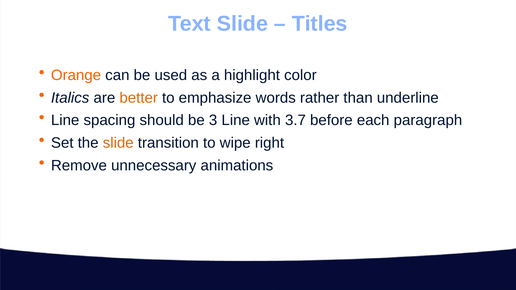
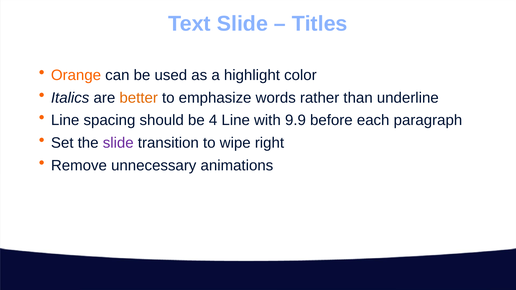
3: 3 -> 4 (213, 120)
3.7: 3.7 -> 9.9 (295, 120)
slide colour: orange -> purple (118, 143)
